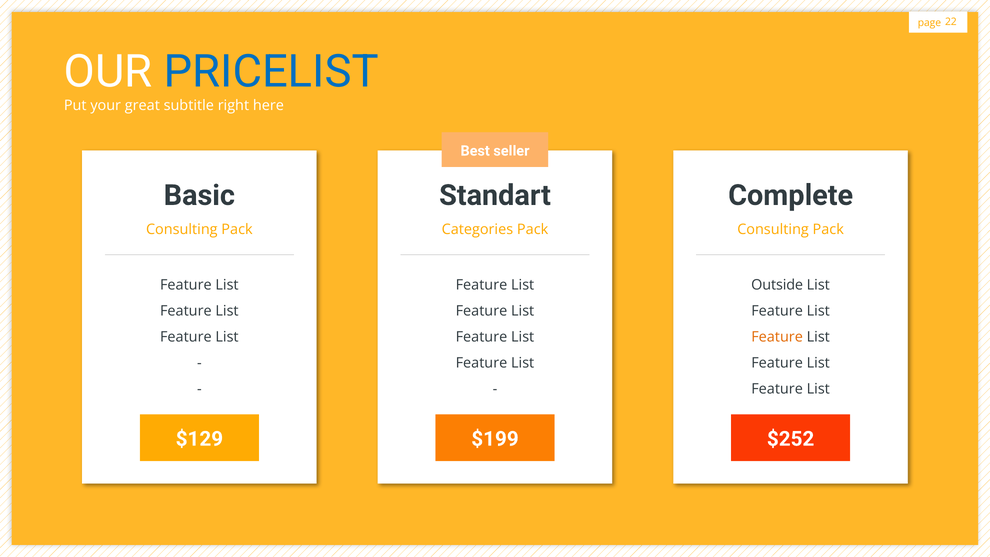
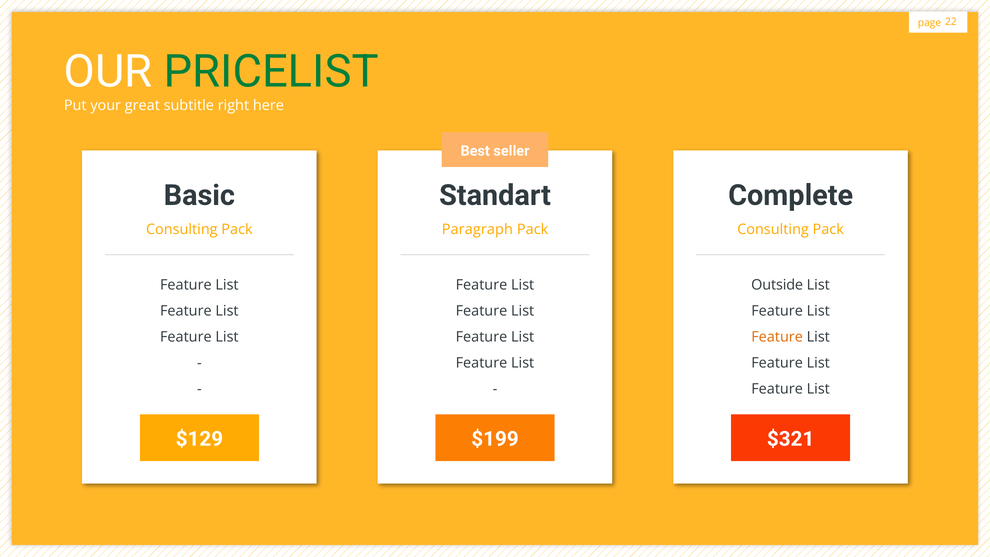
PRICELIST colour: blue -> green (271, 72)
Categories: Categories -> Paragraph (477, 229)
$252: $252 -> $321 (791, 439)
